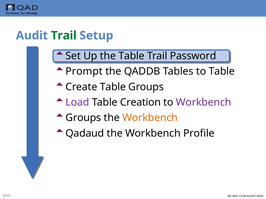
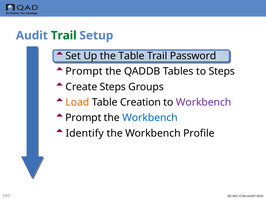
to Table: Table -> Steps (222, 72)
Create Table: Table -> Steps (113, 87)
Load colour: purple -> orange (77, 103)
Groups: Groups -> Prompt (83, 118)
Workbench colour: orange -> blue (150, 118)
Qadaud: Qadaud -> Identify (85, 134)
